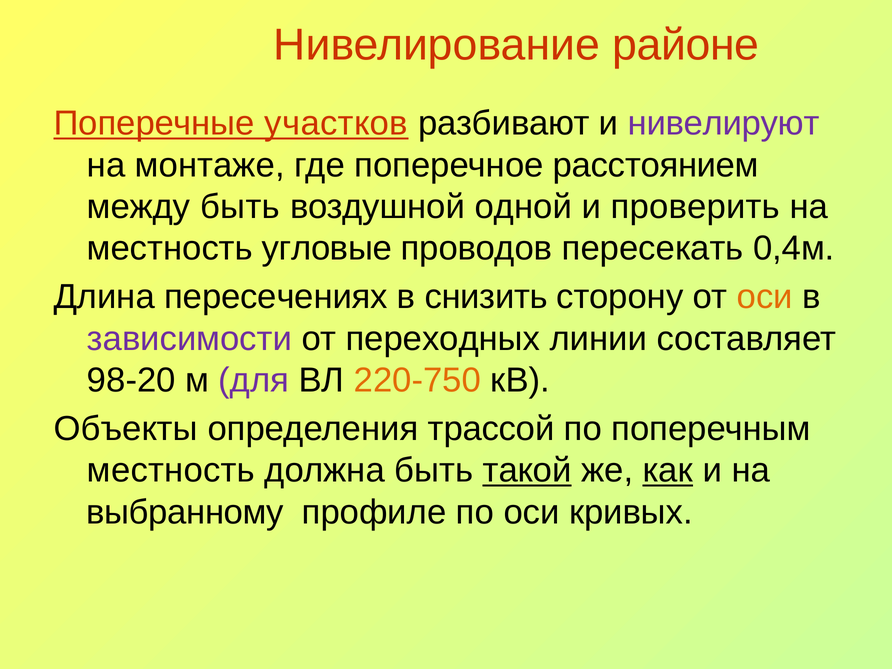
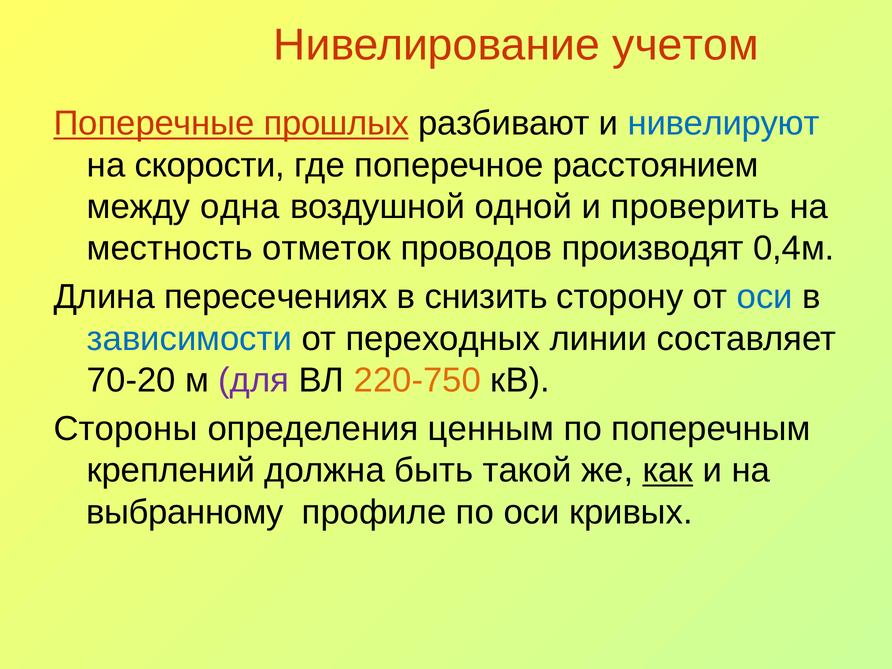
районе: районе -> учетом (685, 45)
участков: участков -> прошлых (336, 123)
нивелируют colour: purple -> blue (724, 123)
монтаже: монтаже -> скорости (210, 165)
между быть: быть -> одна (240, 207)
угловые: угловые -> отметок (327, 248)
пересекать: пересекать -> производят (653, 248)
оси colour: orange -> blue (765, 297)
зависимости colour: purple -> blue (189, 339)
98-20: 98-20 -> 70-20 (131, 380)
Объекты: Объекты -> Стороны (126, 429)
трассой: трассой -> ценным (491, 429)
местность: местность -> креплений (171, 471)
такой underline: present -> none (527, 471)
